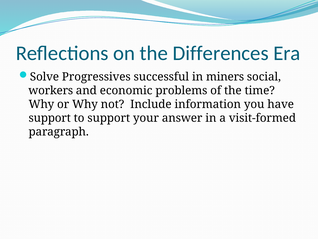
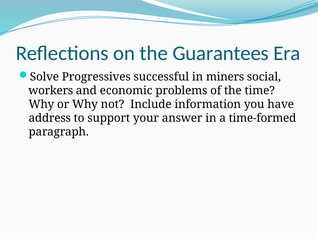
Differences: Differences -> Guarantees (221, 53)
support: support -> address (50, 118)
visit-formed: visit-formed -> time-formed (262, 118)
